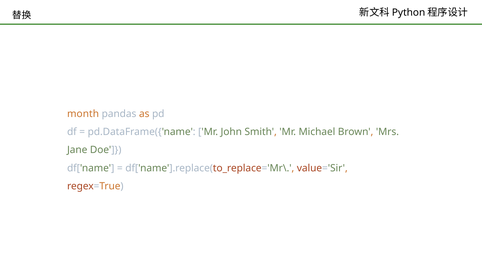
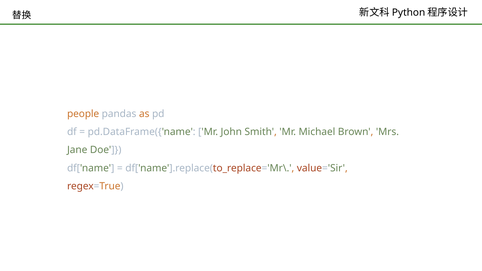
month: month -> people (83, 114)
